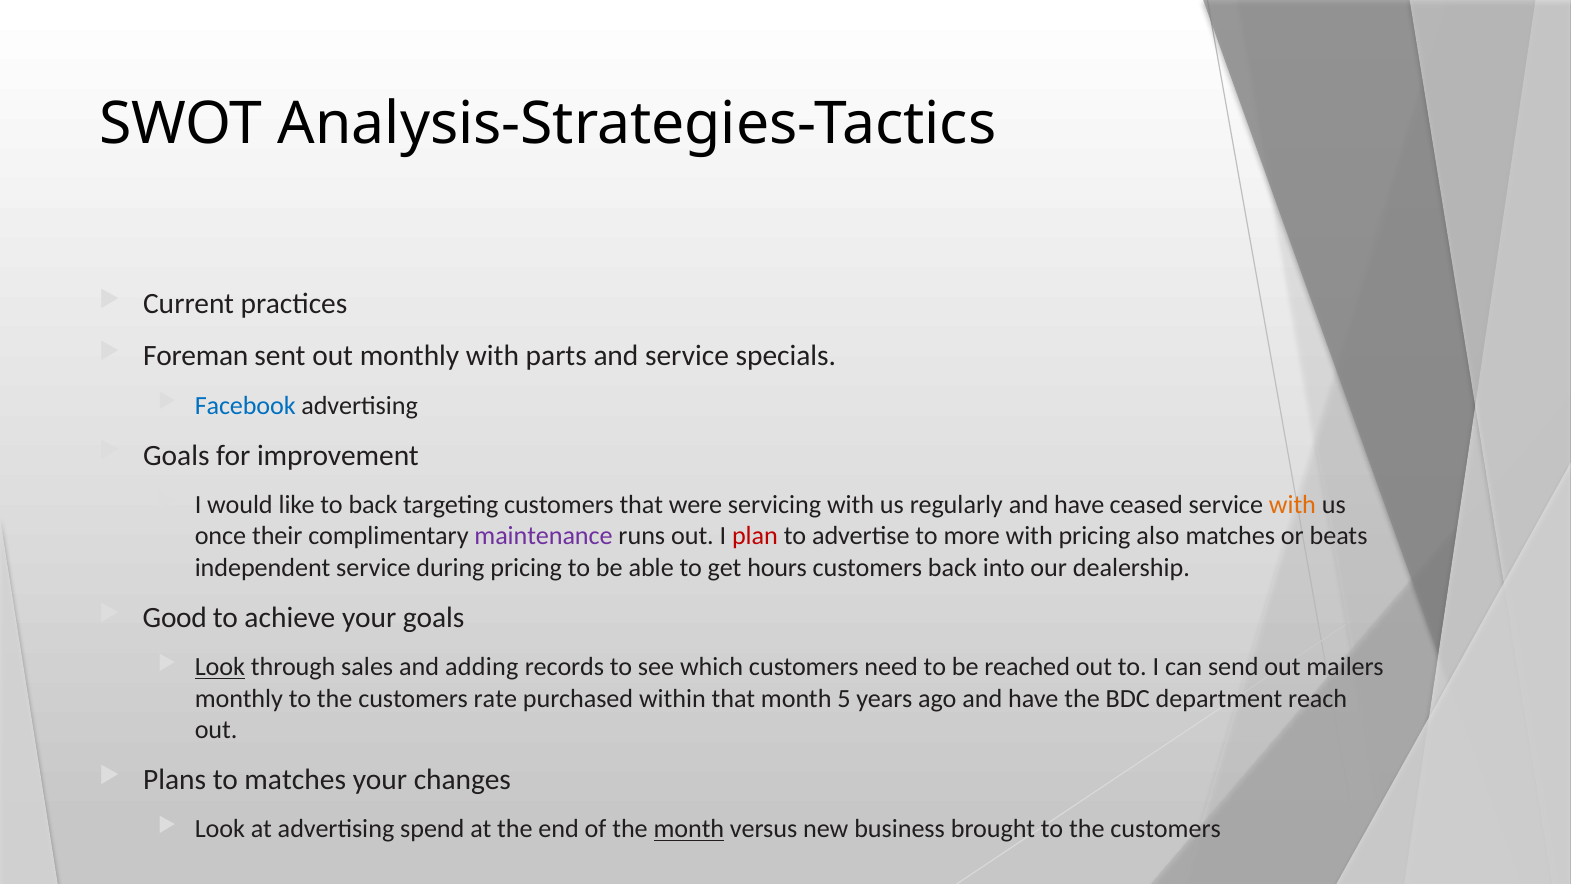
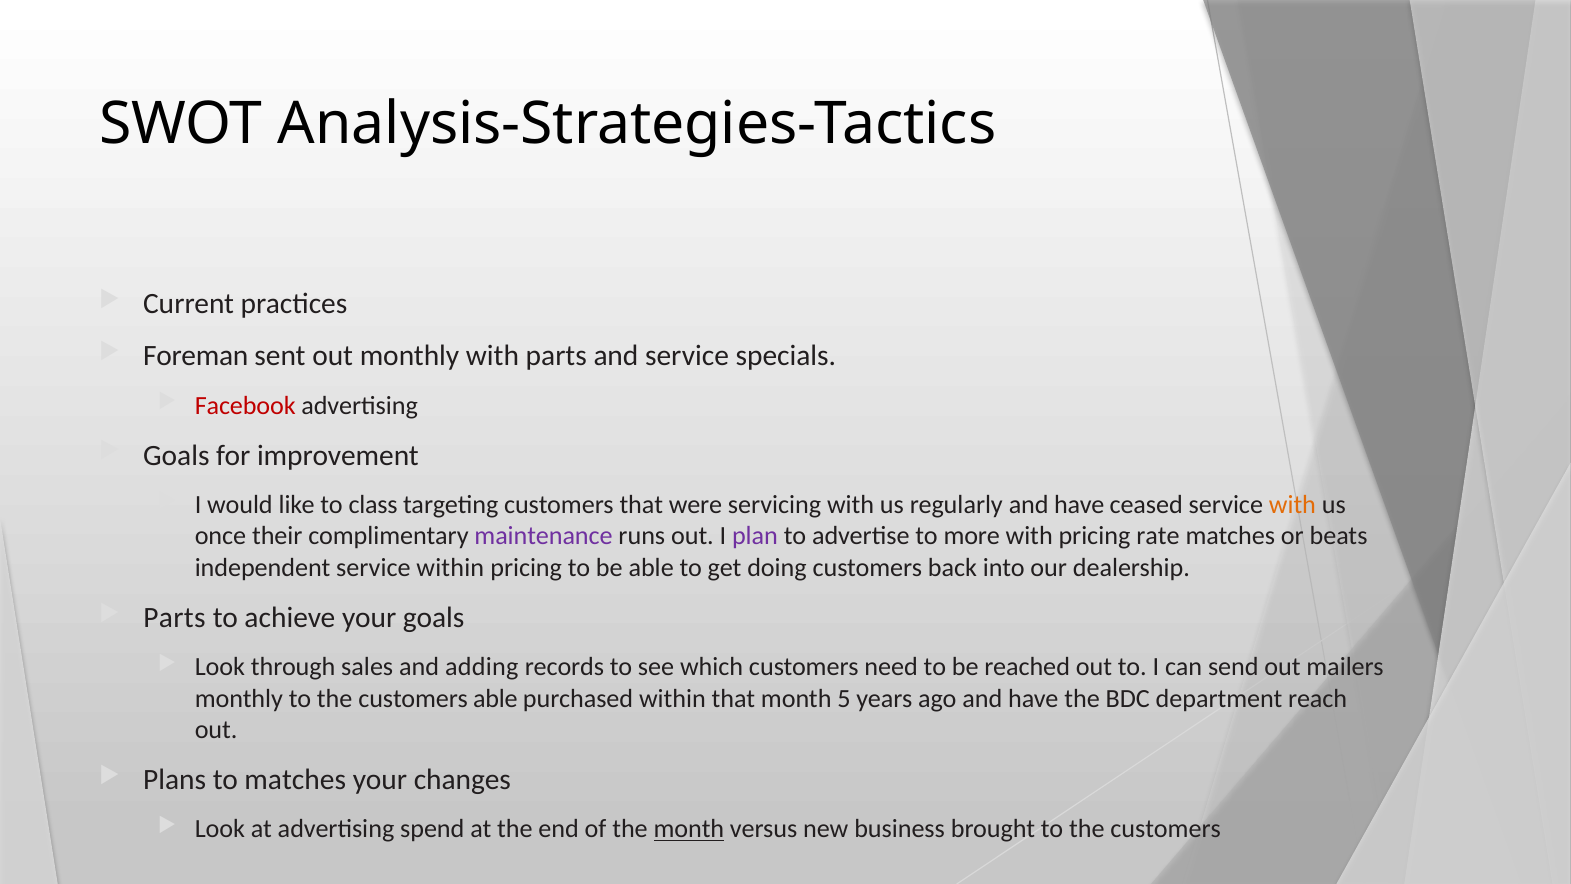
Facebook colour: blue -> red (245, 405)
to back: back -> class (373, 505)
plan colour: red -> purple (755, 536)
also: also -> rate (1158, 536)
service during: during -> within (450, 567)
hours: hours -> doing (777, 567)
Good: Good -> Parts (175, 617)
Look underline: present -> none (220, 667)
customers rate: rate -> able (495, 698)
